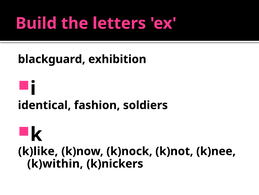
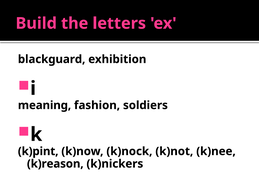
identical: identical -> meaning (45, 105)
k)like: k)like -> k)pint (38, 151)
k)within: k)within -> k)reason (55, 163)
